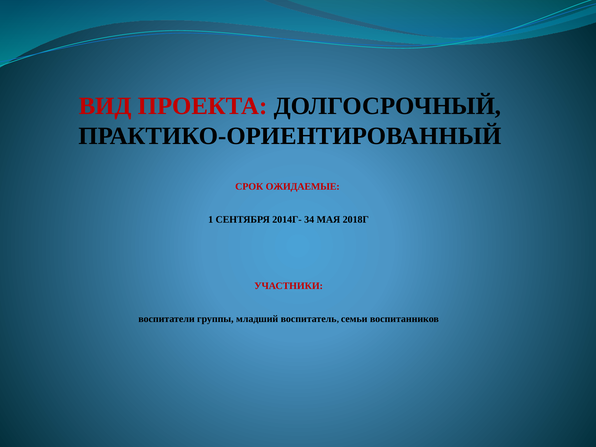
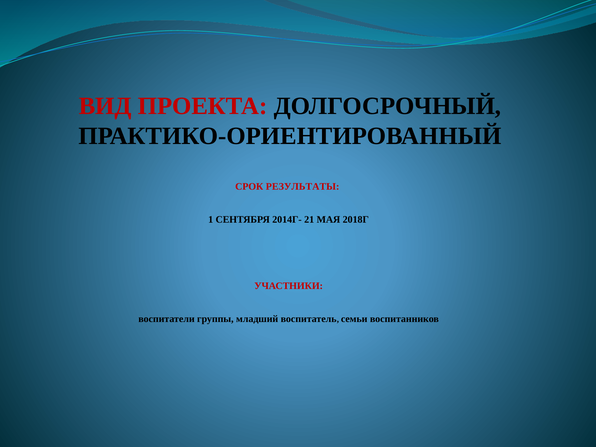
ОЖИДАЕМЫЕ: ОЖИДАЕМЫЕ -> РЕЗУЛЬТАТЫ (303, 187)
34: 34 -> 21 (309, 220)
